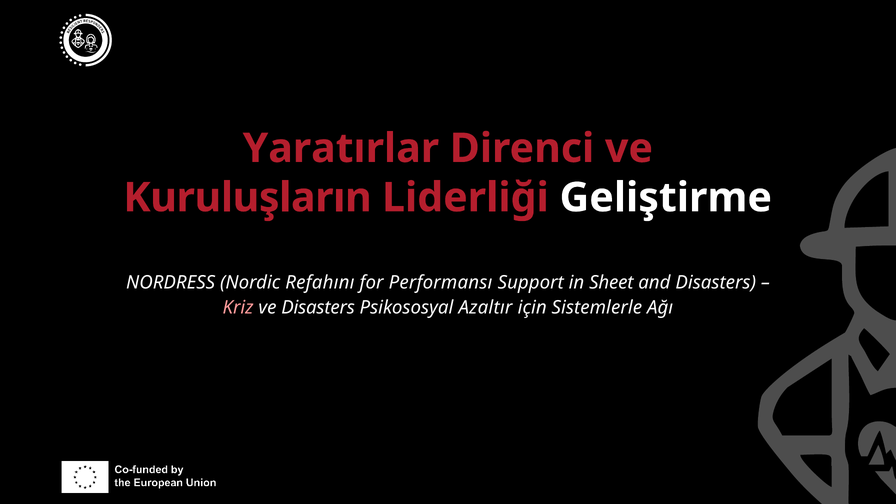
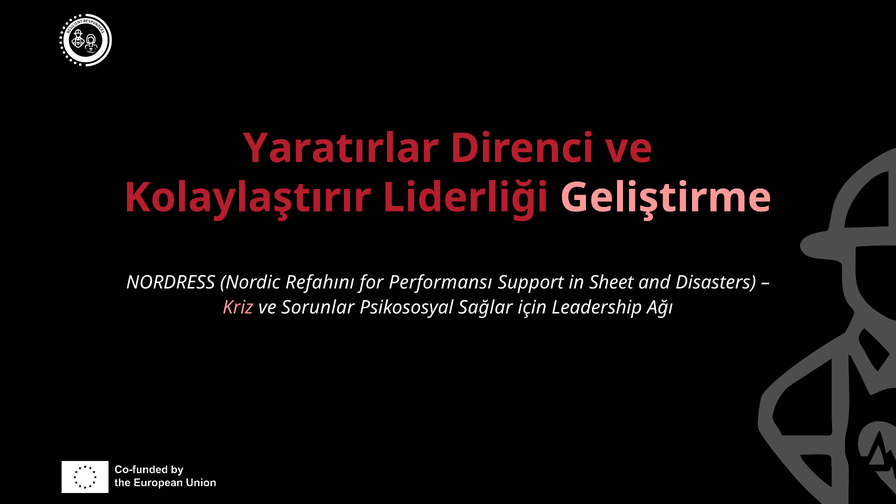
Kuruluşların: Kuruluşların -> Kolaylaştırır (247, 198)
Geliştirme colour: white -> pink (666, 198)
ve Disasters: Disasters -> Sorunlar (318, 307)
Azaltır: Azaltır -> Sağlar (485, 307)
Sistemlerle: Sistemlerle -> Leadership (597, 307)
